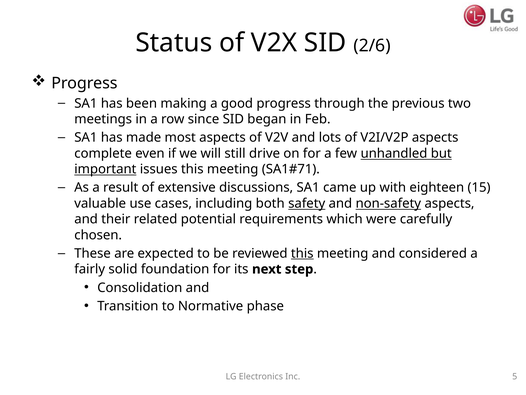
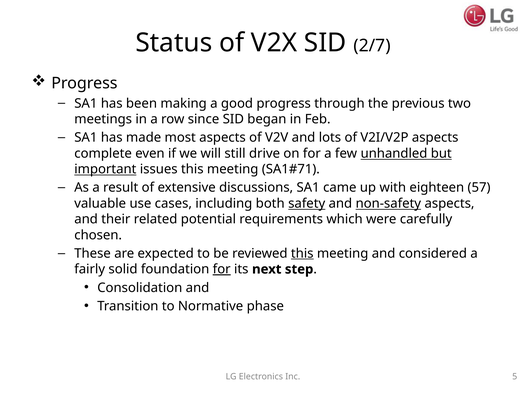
2/6: 2/6 -> 2/7 (372, 45)
15: 15 -> 57 (479, 187)
for underline: none -> present (222, 269)
